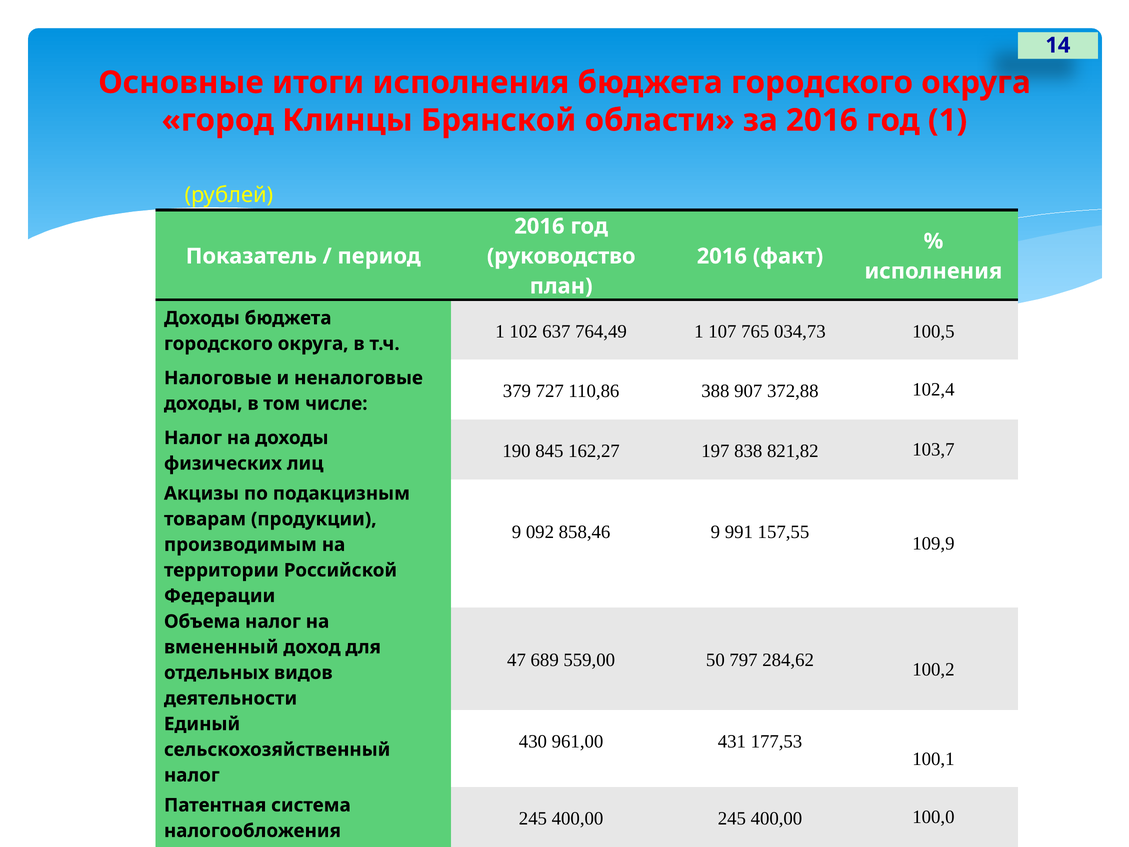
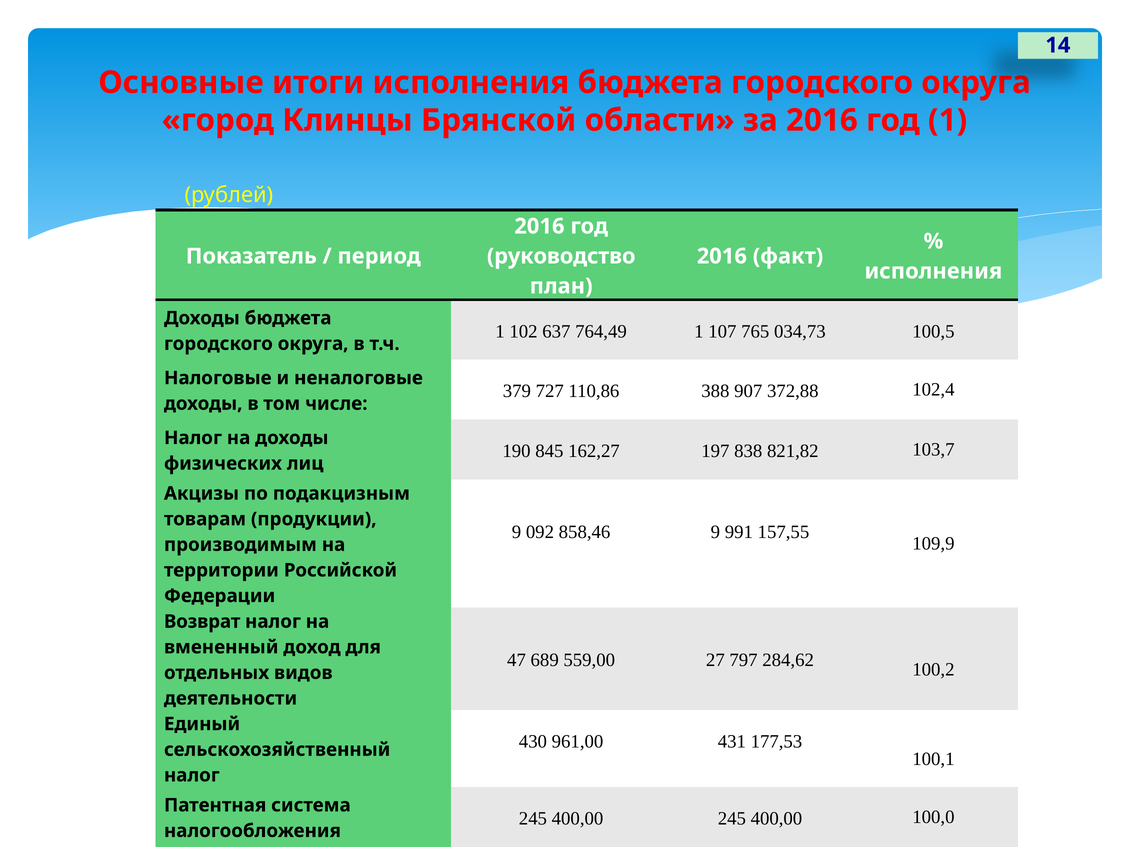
Объема: Объема -> Возврат (202, 621)
50: 50 -> 27 (715, 660)
